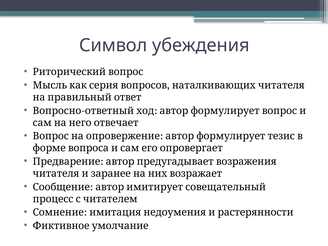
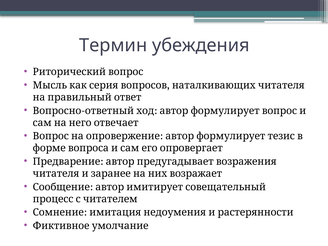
Символ: Символ -> Термин (113, 45)
